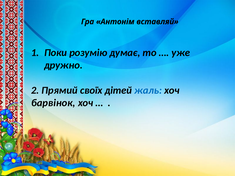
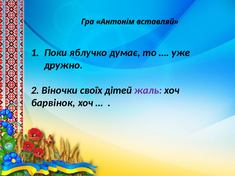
розумію: розумію -> яблучко (88, 53)
Прямий: Прямий -> Віночки (60, 90)
жаль colour: blue -> purple (148, 90)
